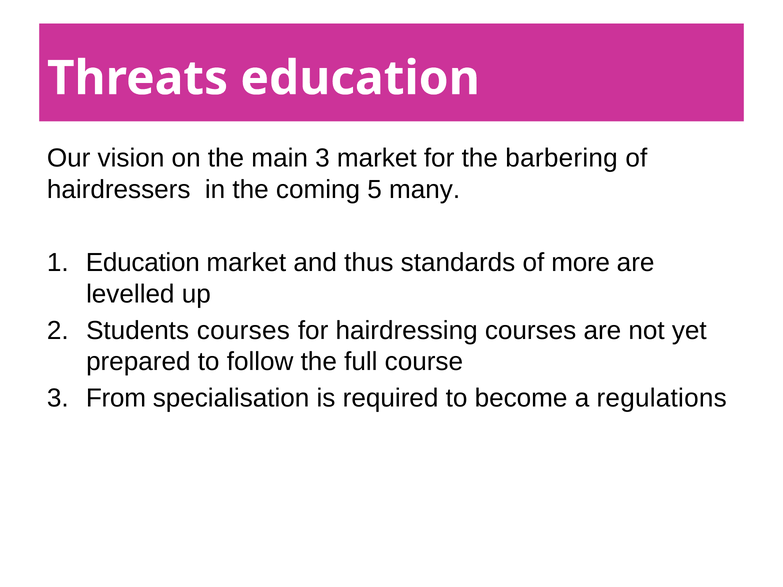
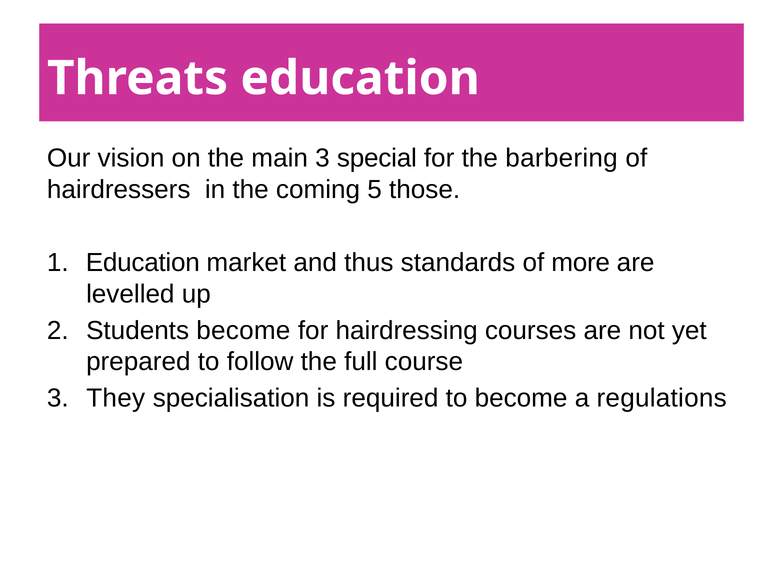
3 market: market -> special (377, 158)
many: many -> those (425, 190)
Students courses: courses -> become (243, 331)
From: From -> They (116, 399)
